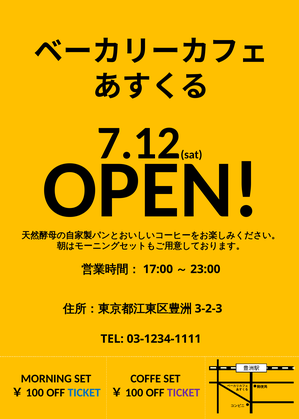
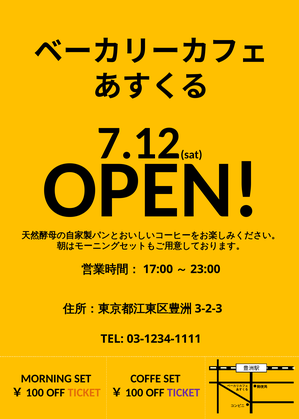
TICKET colour: blue -> orange (84, 393)
